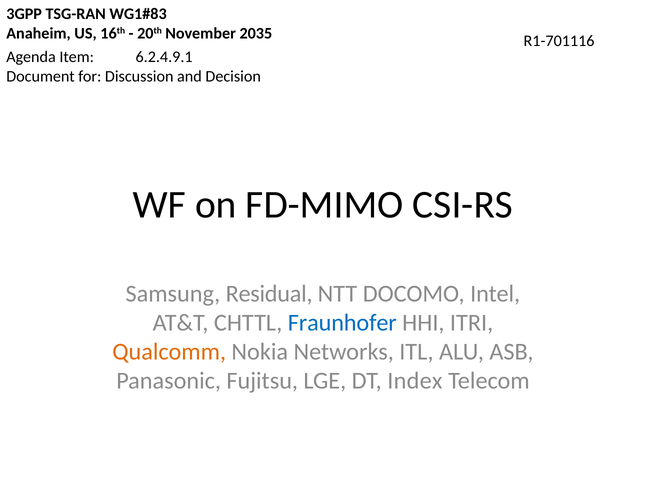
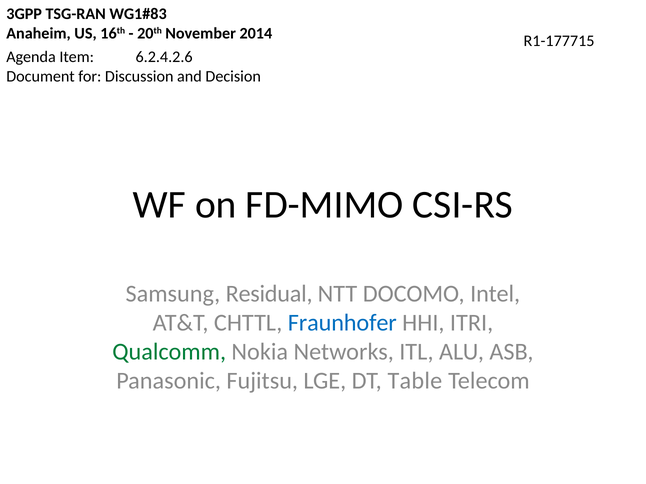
2035: 2035 -> 2014 (256, 33)
R1-701116: R1-701116 -> R1-177715 (559, 41)
6.2.4.9.1: 6.2.4.9.1 -> 6.2.4.2.6 (164, 57)
Qualcomm colour: orange -> green (169, 352)
Index: Index -> Table (415, 381)
